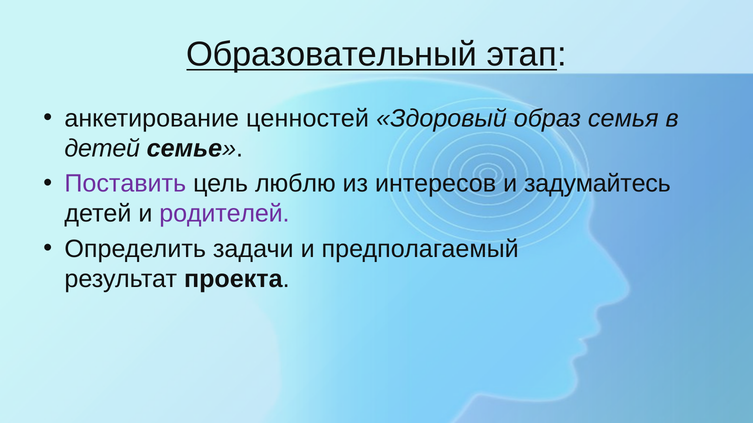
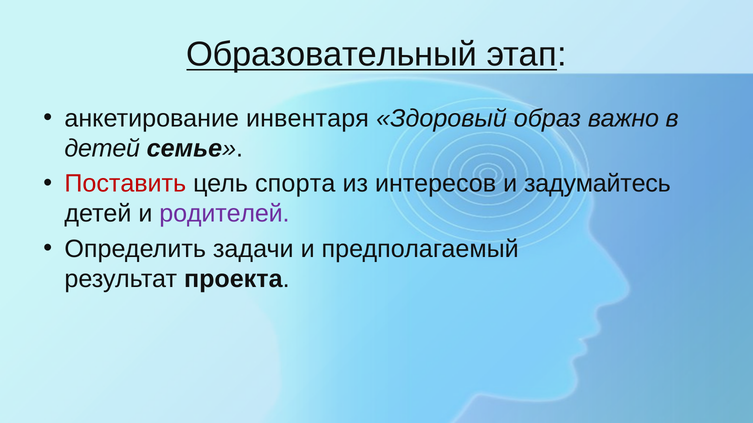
ценностей: ценностей -> инвентаря (307, 118)
семья: семья -> важно (623, 118)
Поставить colour: purple -> red (125, 184)
люблю: люблю -> спорта (295, 184)
